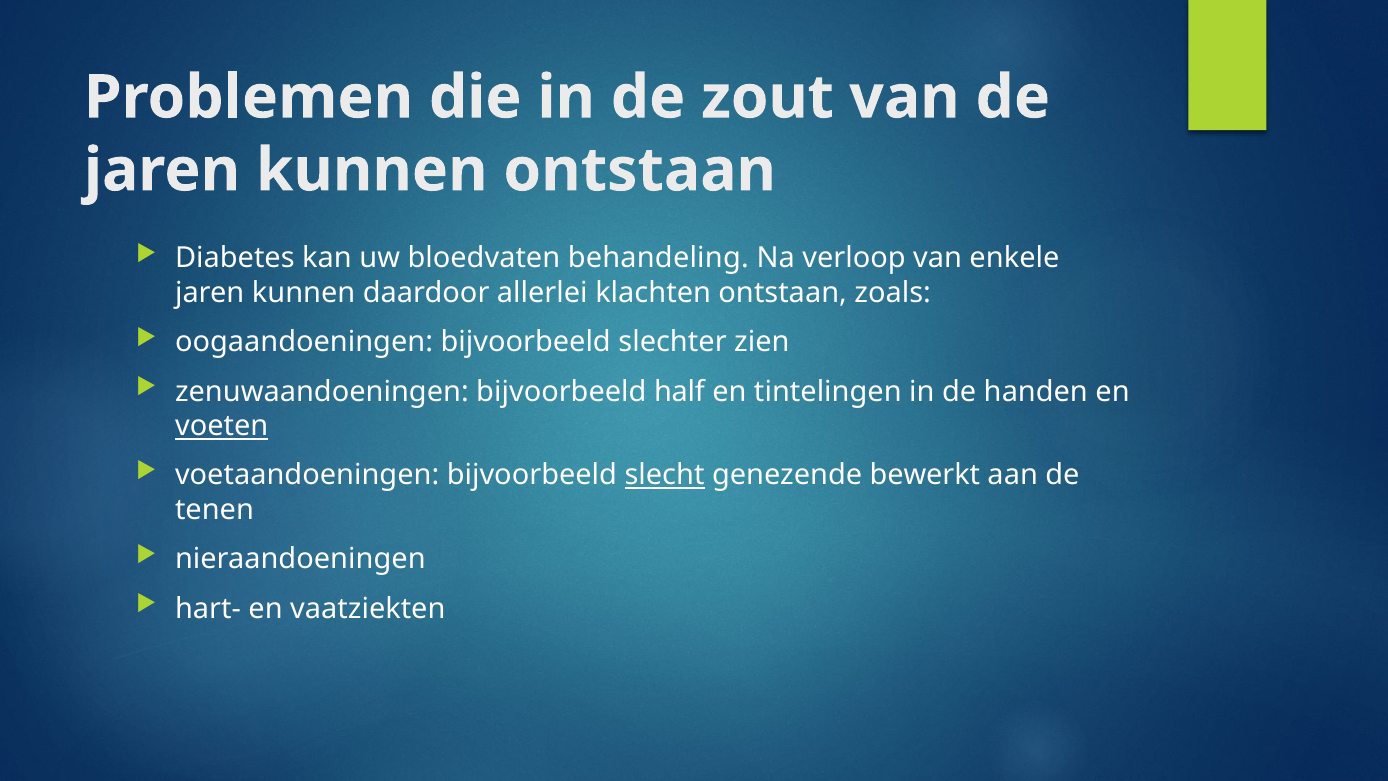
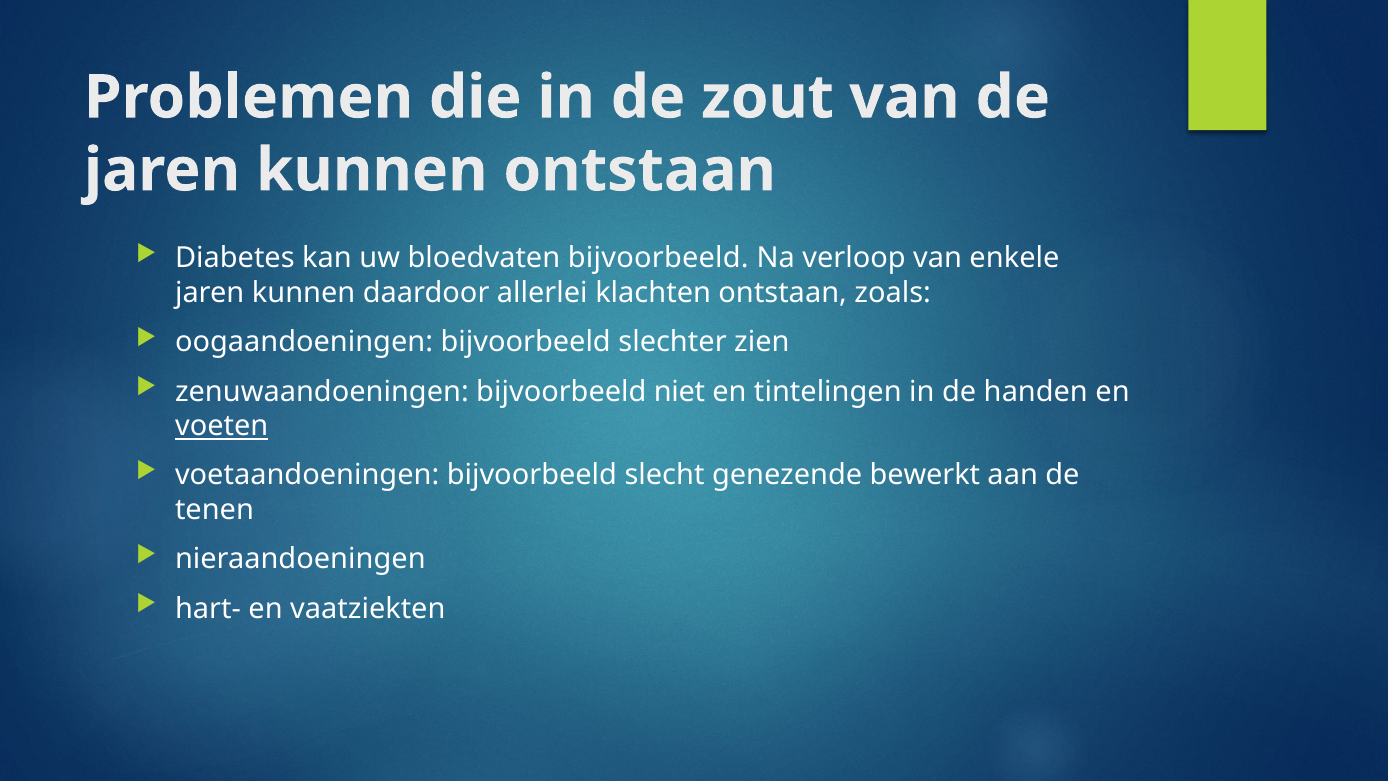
bloedvaten behandeling: behandeling -> bijvoorbeeld (658, 258)
half: half -> niet (679, 391)
slecht underline: present -> none (664, 475)
